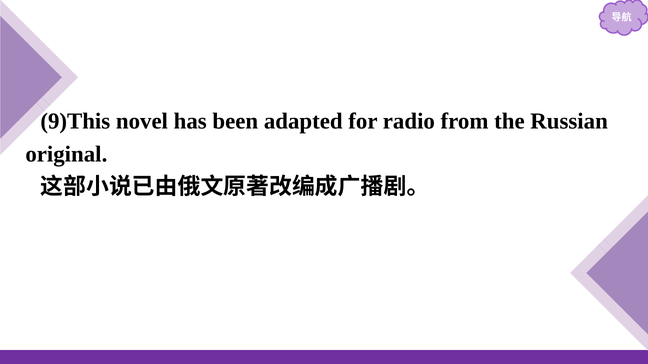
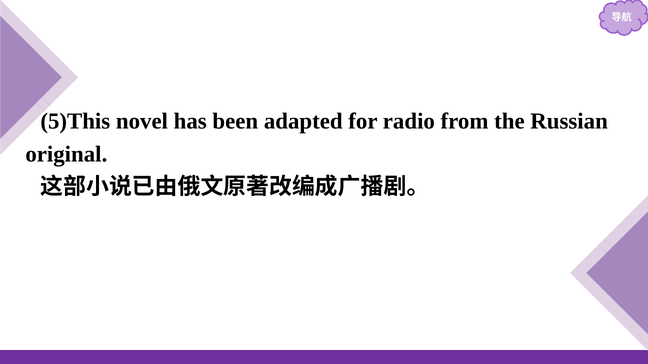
9)This: 9)This -> 5)This (75, 121)
